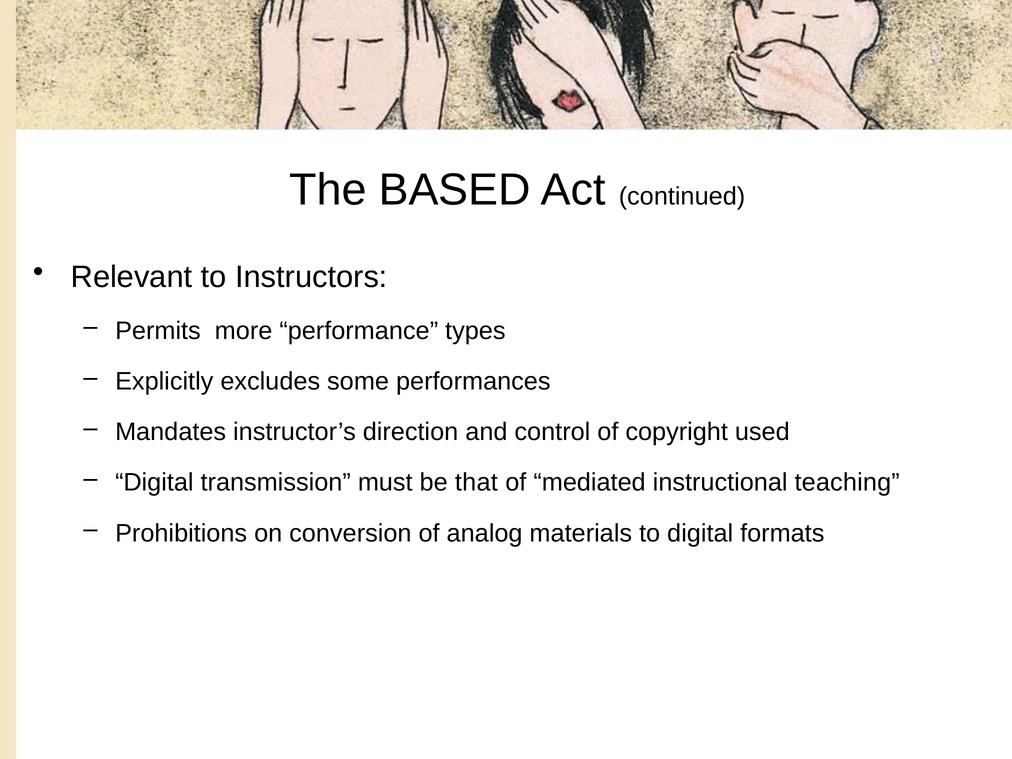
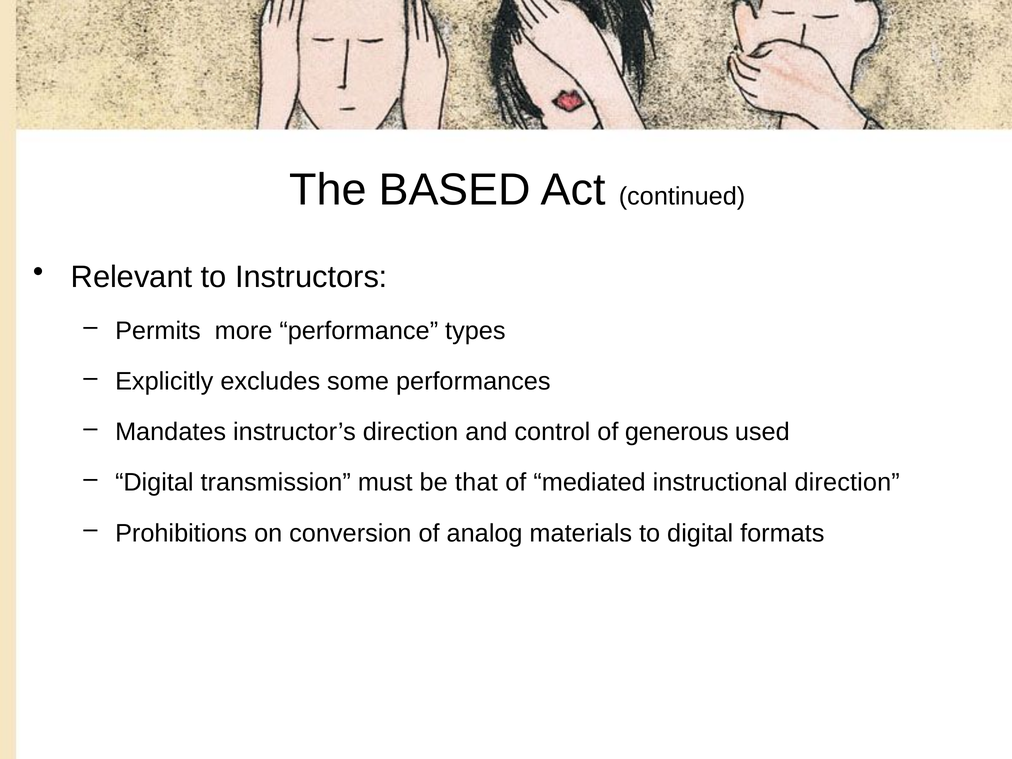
copyright: copyright -> generous (677, 432)
instructional teaching: teaching -> direction (847, 483)
